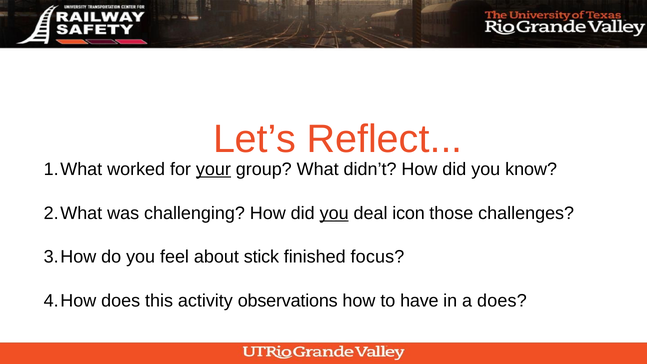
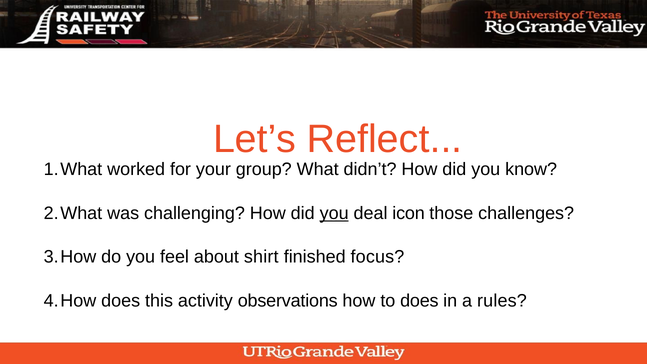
your underline: present -> none (213, 169)
stick: stick -> shirt (261, 257)
to have: have -> does (419, 301)
a does: does -> rules (502, 301)
